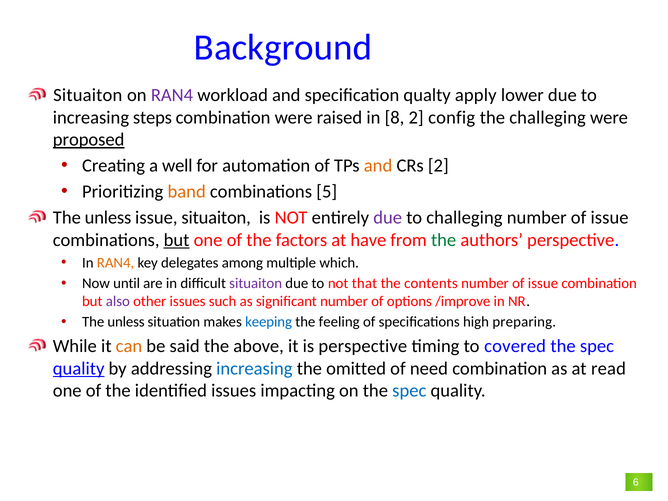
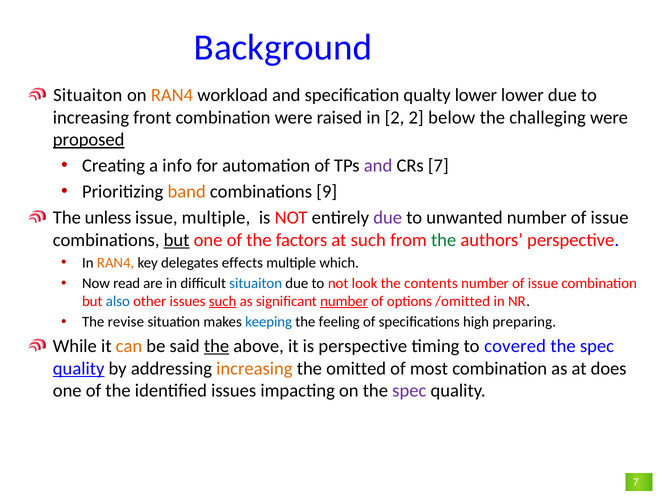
RAN4 colour: purple -> orange (172, 95)
qualty apply: apply -> lower (476, 95)
steps: steps -> front (152, 117)
in 8: 8 -> 2 (394, 117)
config: config -> below (452, 117)
well: well -> info (177, 166)
and colour: orange -> purple (378, 166)
CRs 2: 2 -> 7 (438, 166)
5: 5 -> 9 (327, 192)
issue situaiton: situaiton -> multiple (216, 218)
to challeging: challeging -> unwanted (464, 218)
at have: have -> such (368, 240)
among: among -> effects (242, 263)
until: until -> read (127, 284)
situaiton colour: purple -> blue (256, 284)
that: that -> look (365, 284)
also colour: purple -> blue (118, 301)
such underline: none -> present (223, 301)
number underline: none -> present (344, 301)
/improve: /improve -> /omitted (463, 301)
unless: unless -> revise (126, 322)
the underline: none -> present (217, 346)
increasing colour: blue -> orange (254, 368)
need: need -> most (429, 368)
read: read -> does (609, 368)
spec colour: blue -> purple (409, 391)
6: 6 -> 7 (636, 482)
